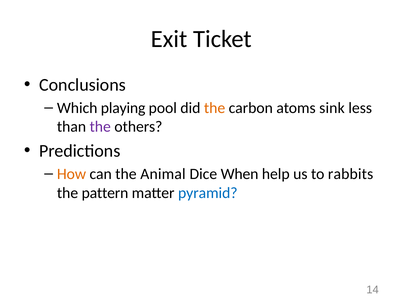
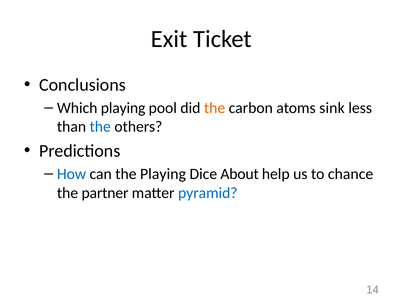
the colour: purple -> blue (100, 127)
How colour: orange -> blue (72, 174)
the Animal: Animal -> Playing (163, 174)
When: When -> About (240, 174)
rabbits: rabbits -> chance (351, 174)
pattern: pattern -> partner (105, 192)
